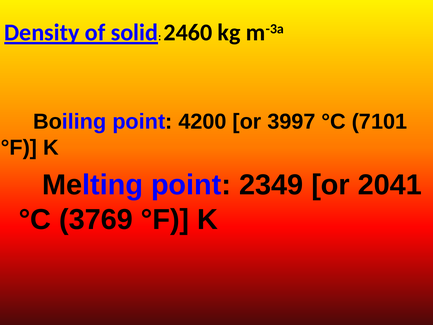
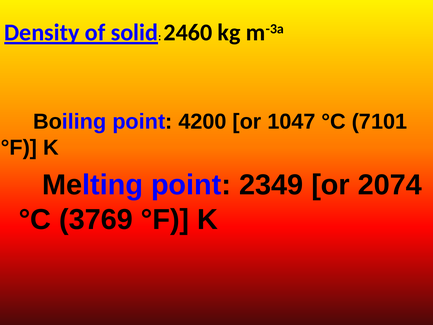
3997: 3997 -> 1047 (291, 122)
2041: 2041 -> 2074 (390, 185)
